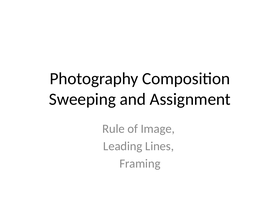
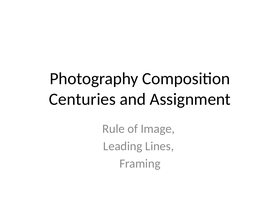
Sweeping: Sweeping -> Centuries (82, 99)
